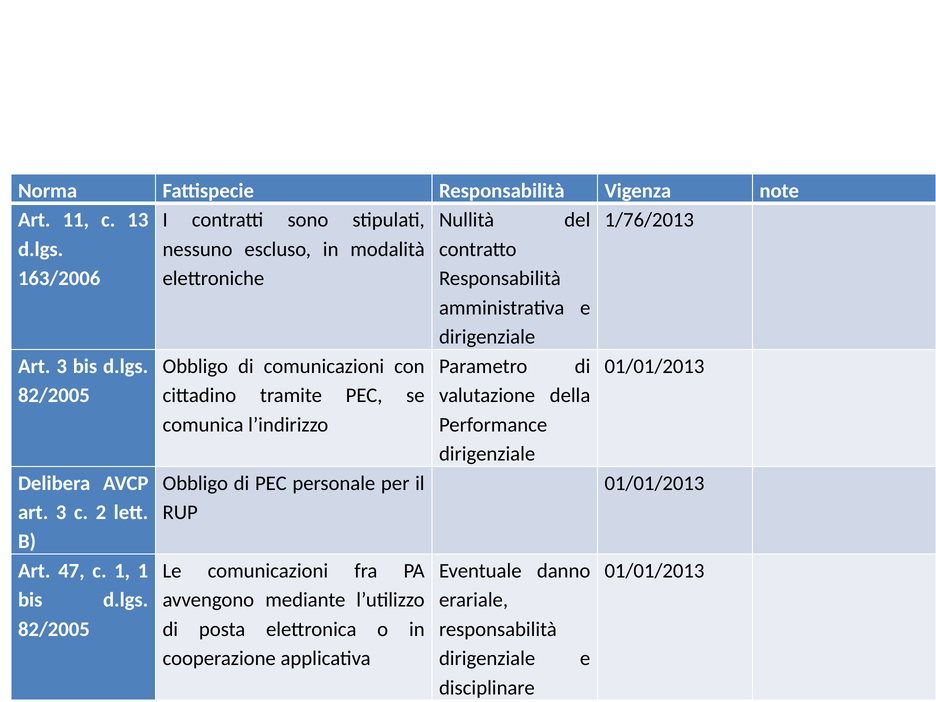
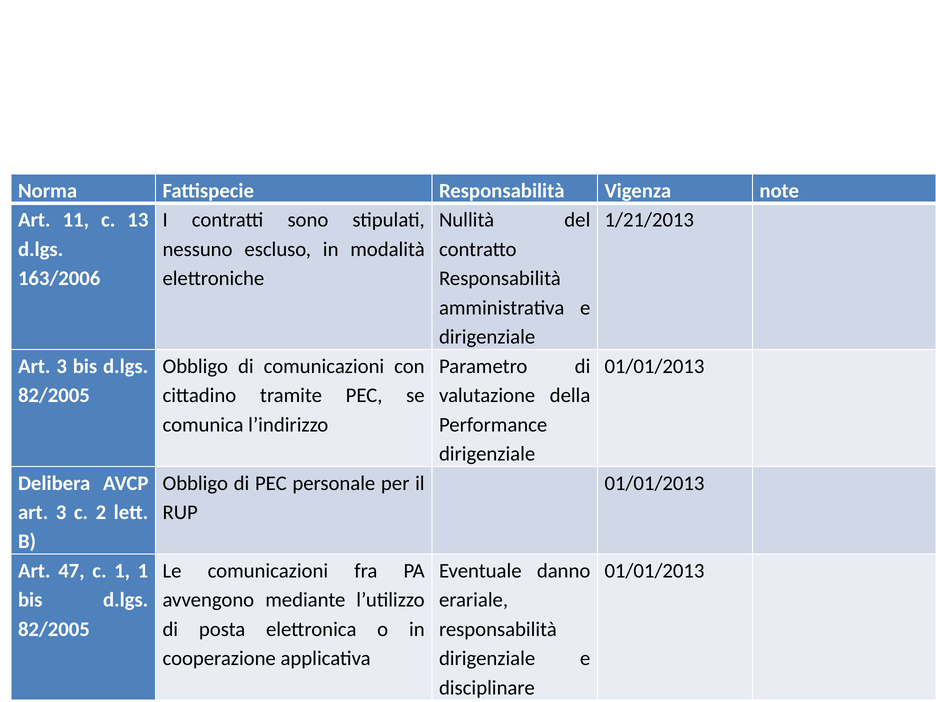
1/76/2013: 1/76/2013 -> 1/21/2013 (649, 220)
